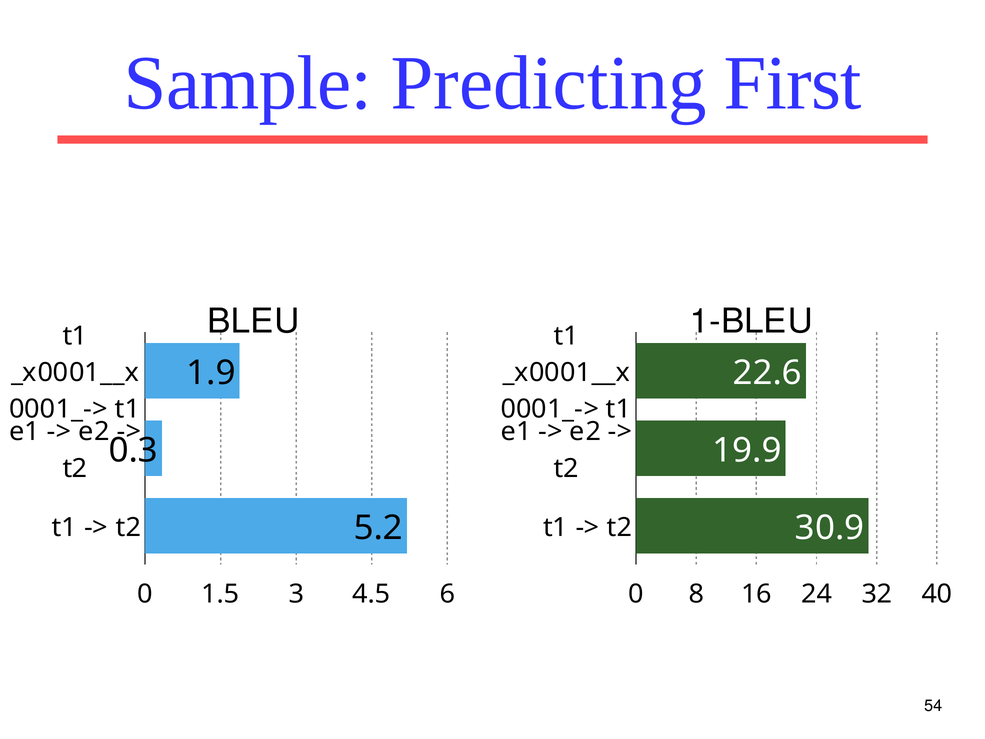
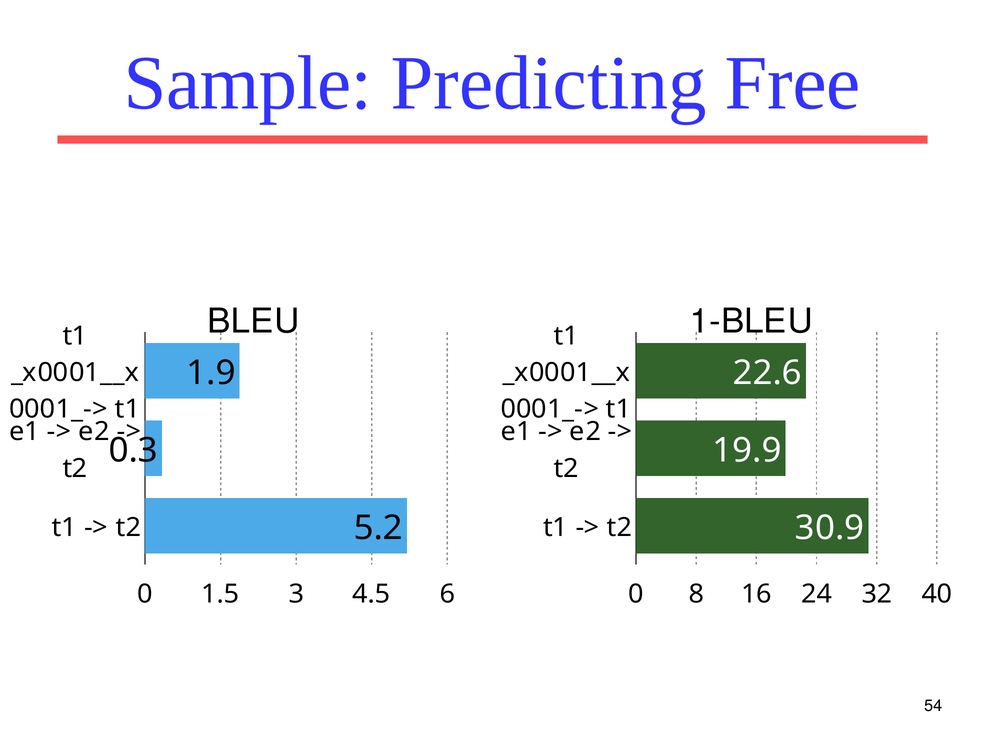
First: First -> Free (793, 83)
